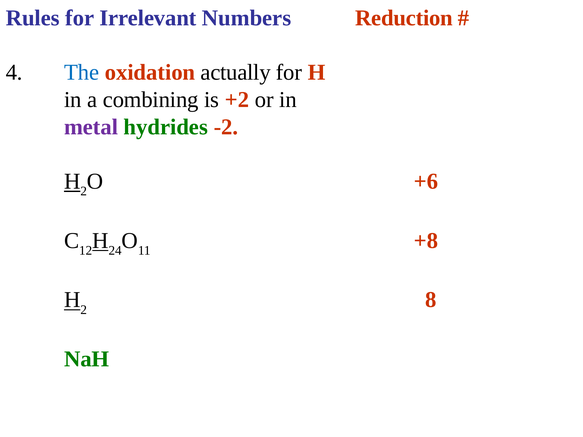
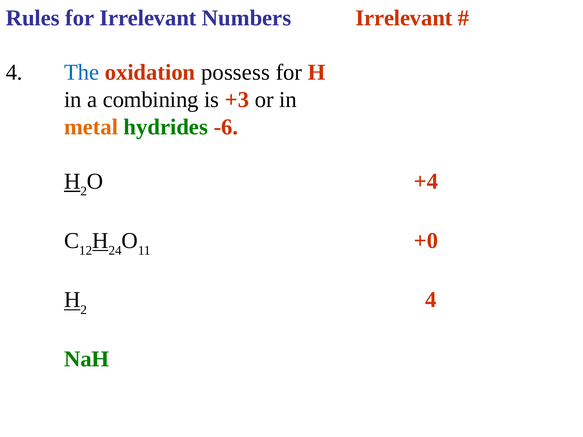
Numbers Reduction: Reduction -> Irrelevant (404, 18)
actually: actually -> possess (235, 72)
+2: +2 -> +3 (237, 100)
metal colour: purple -> orange (91, 127)
-2: -2 -> -6 (226, 127)
+6: +6 -> +4 (426, 181)
+8: +8 -> +0 (426, 241)
8: 8 -> 4 (431, 300)
